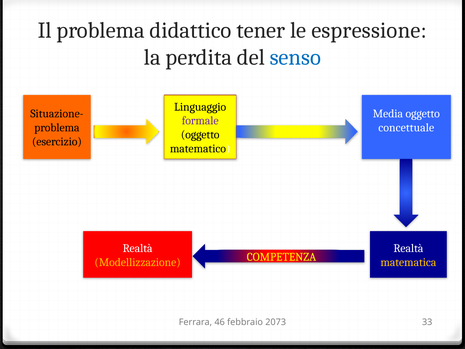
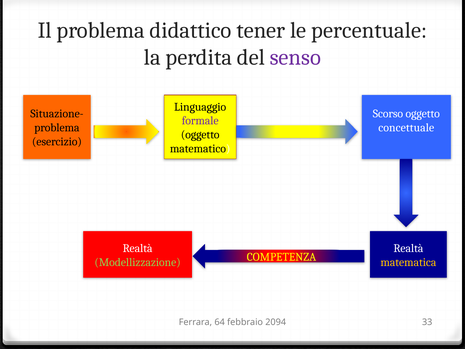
espressione: espressione -> percentuale (369, 30)
senso colour: blue -> purple (295, 57)
Media: Media -> Scorso (388, 114)
Modellizzazione colour: yellow -> light green (138, 262)
46: 46 -> 64 (220, 322)
2073: 2073 -> 2094 (276, 322)
